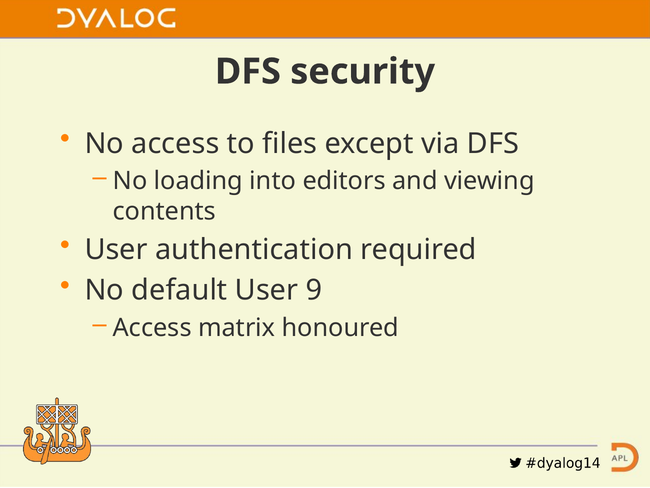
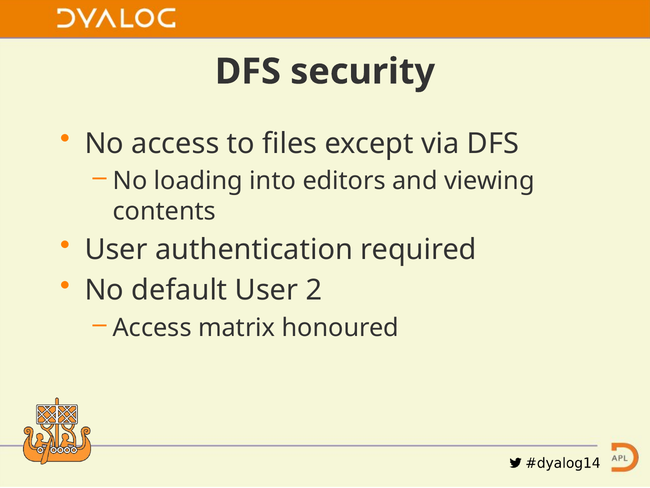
9: 9 -> 2 (314, 290)
